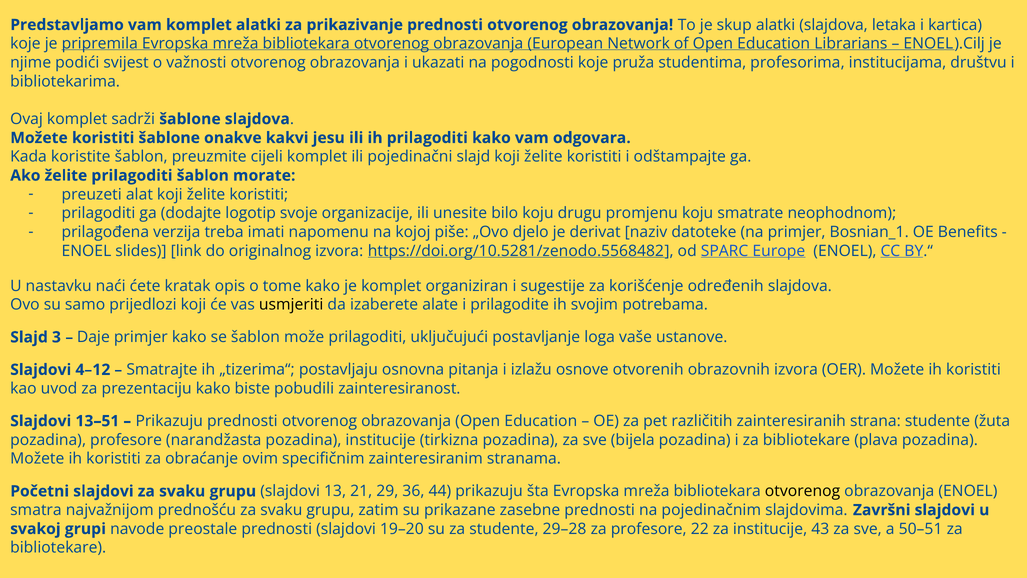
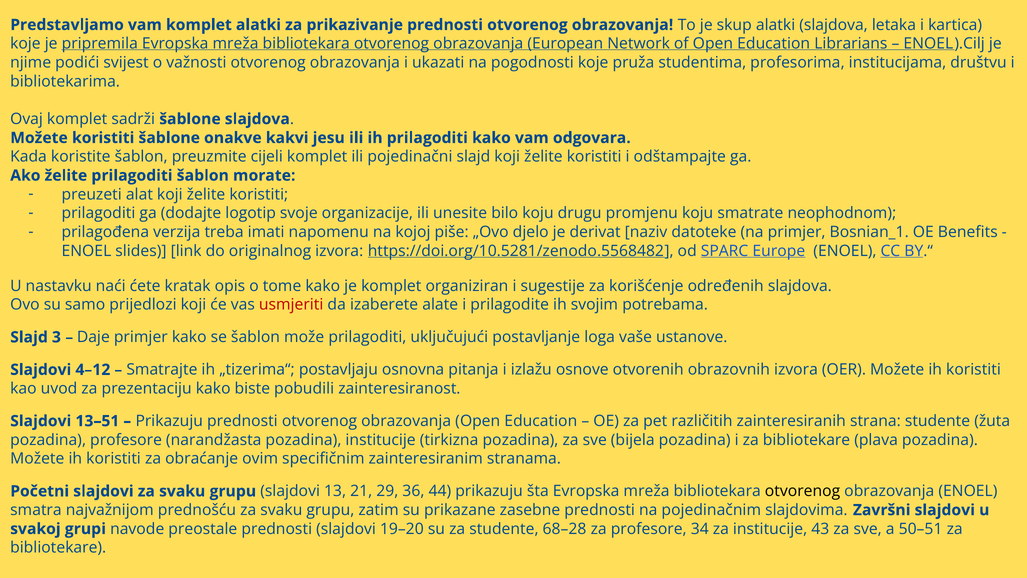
usmjeriti colour: black -> red (291, 305)
29–28: 29–28 -> 68–28 (565, 529)
22: 22 -> 34 (700, 529)
